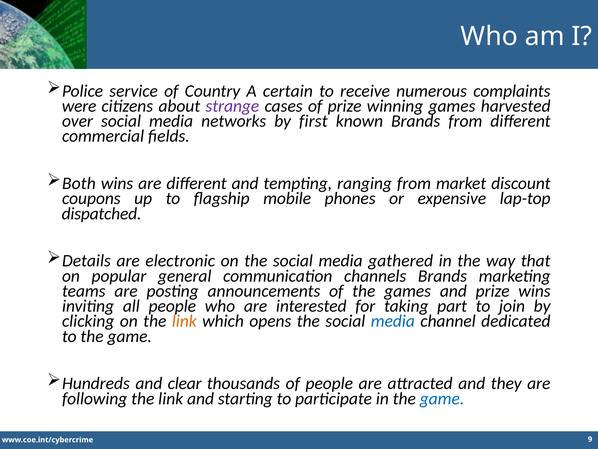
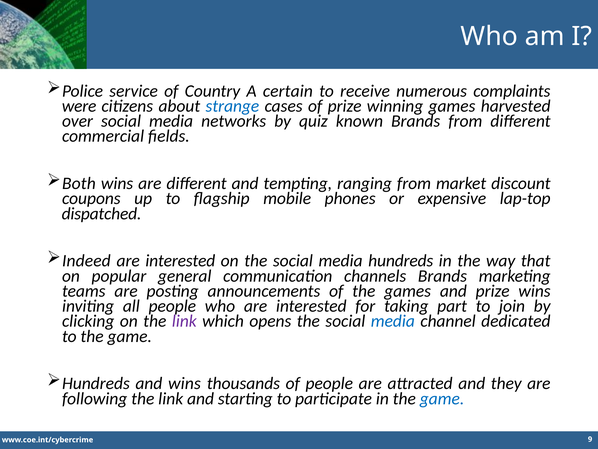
strange colour: purple -> blue (232, 106)
first: first -> quiz (313, 121)
Details: Details -> Indeed (86, 261)
electronic: electronic -> interested (180, 261)
media gathered: gathered -> hundreds (401, 261)
link colour: orange -> purple (184, 321)
and clear: clear -> wins (184, 383)
